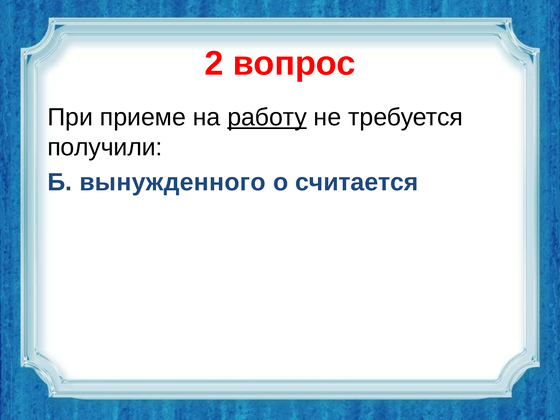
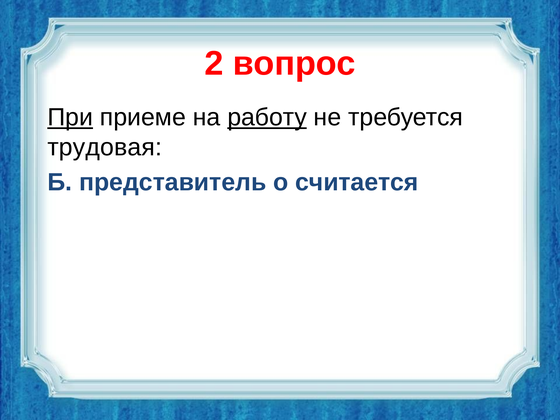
При underline: none -> present (70, 117)
получили: получили -> трудовая (105, 147)
вынужденного: вынужденного -> представитель (173, 182)
